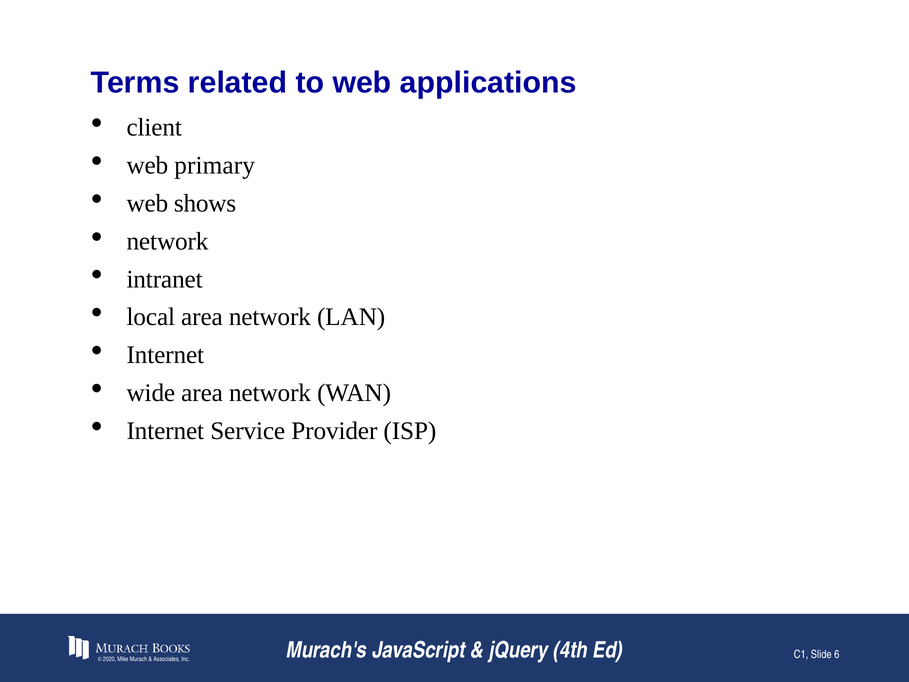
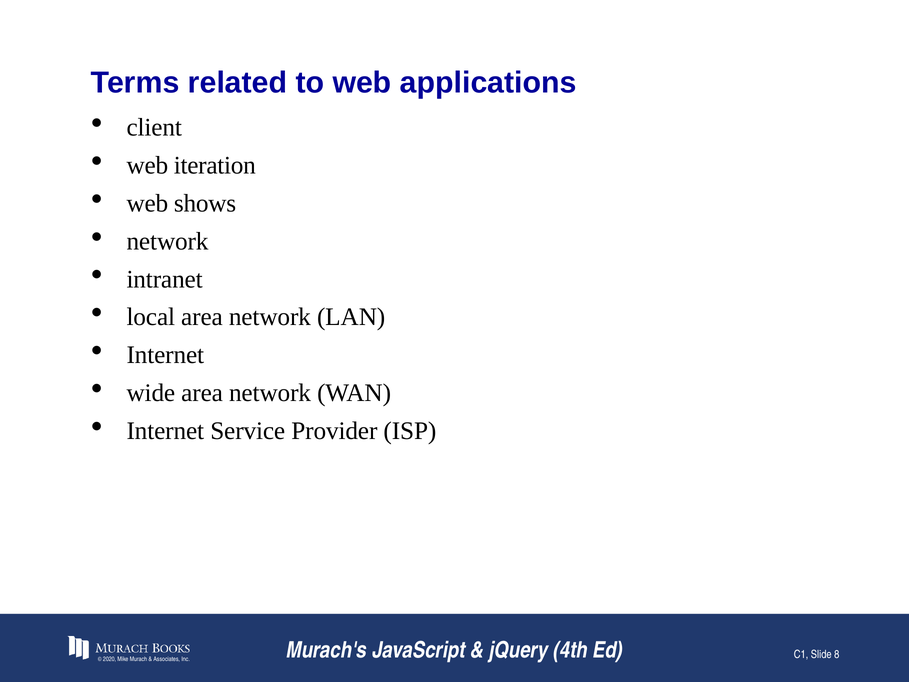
primary: primary -> iteration (215, 165)
6: 6 -> 8 (837, 654)
